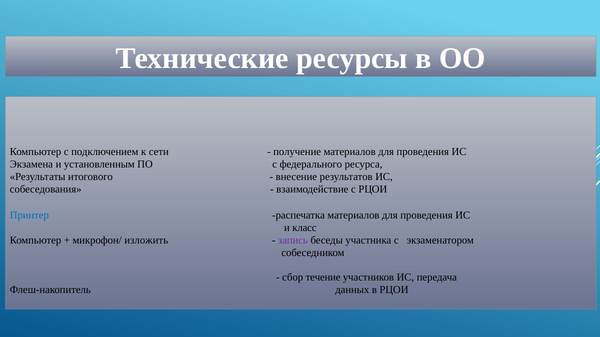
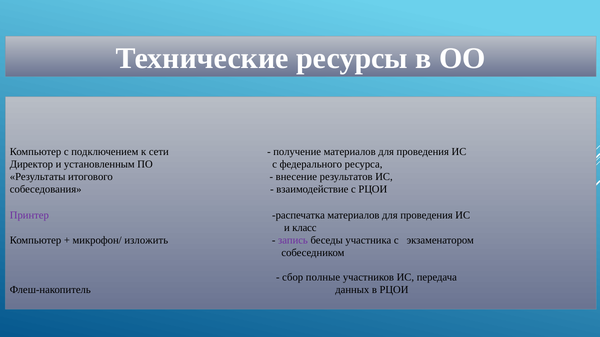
Экзамена: Экзамена -> Директор (31, 165)
Принтер colour: blue -> purple (29, 216)
течение: течение -> полные (323, 278)
